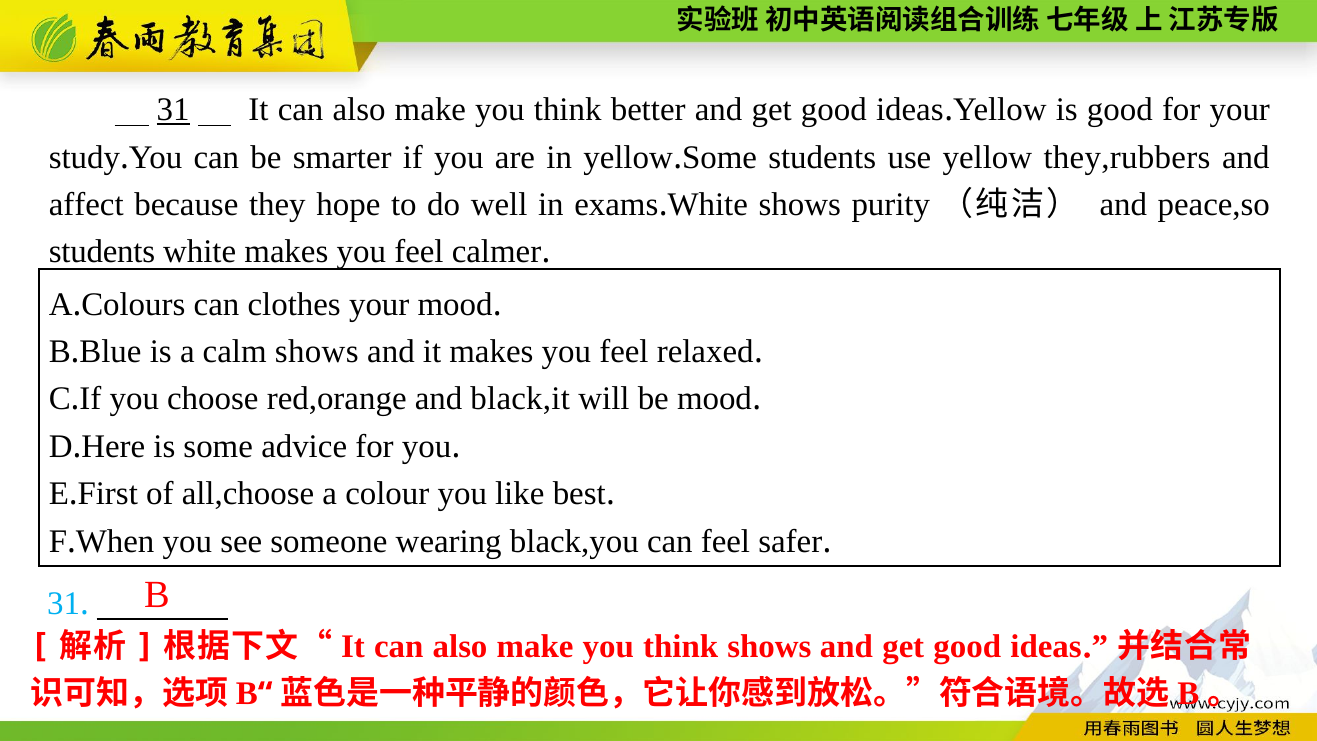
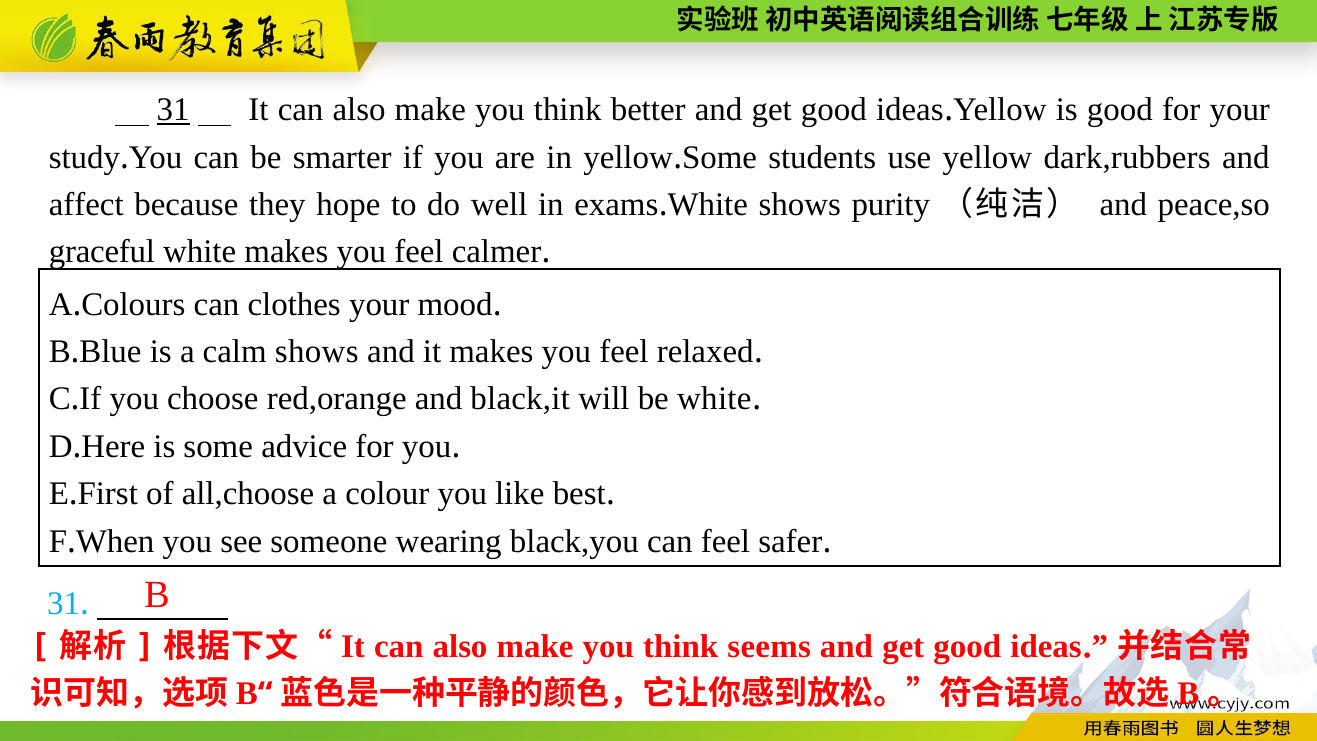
they,rubbers: they,rubbers -> dark,rubbers (1127, 157)
students: students -> graceful (102, 252)
be mood: mood -> white (714, 399)
think shows: shows -> seems (769, 647)
